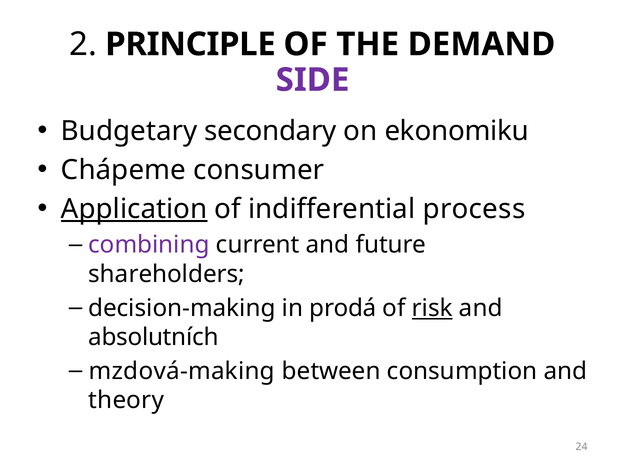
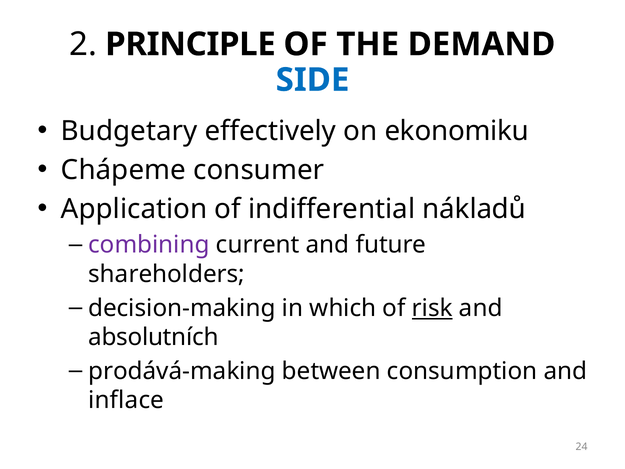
SIDE colour: purple -> blue (313, 80)
secondary: secondary -> effectively (270, 131)
Application underline: present -> none (134, 209)
process: process -> nákladů (474, 209)
prodá: prodá -> which (343, 308)
mzdová-making: mzdová-making -> prodává-making (182, 371)
theory: theory -> inflace (126, 400)
